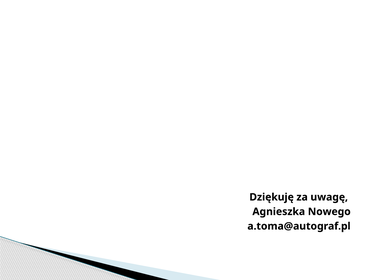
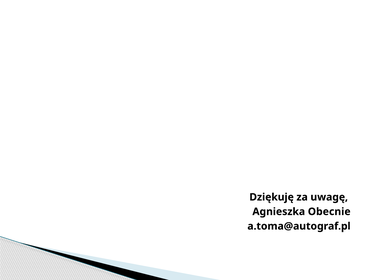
Nowego: Nowego -> Obecnie (329, 211)
